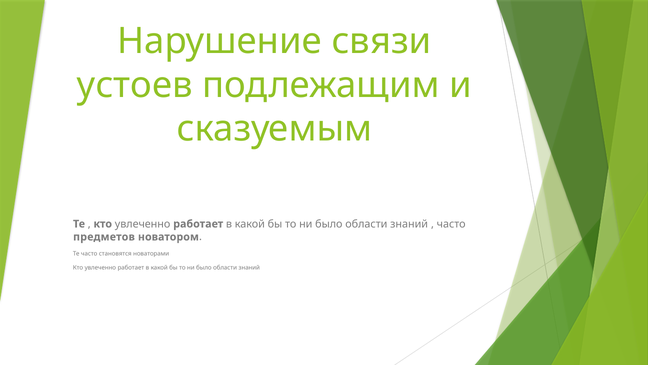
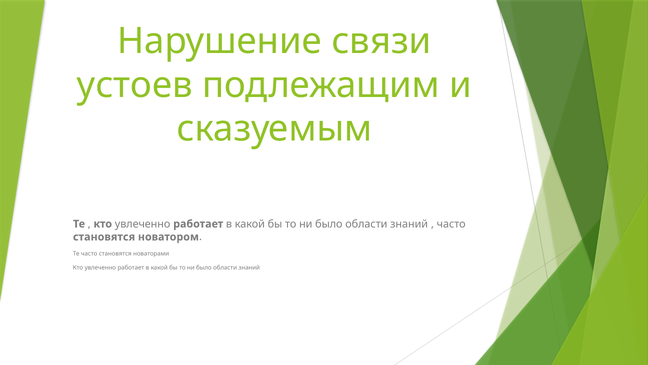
предметов: предметов -> становятся (104, 237)
